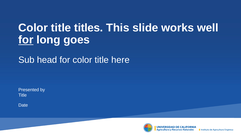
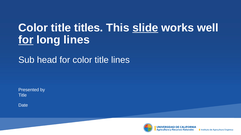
slide underline: none -> present (145, 28)
long goes: goes -> lines (77, 40)
title here: here -> lines (120, 60)
